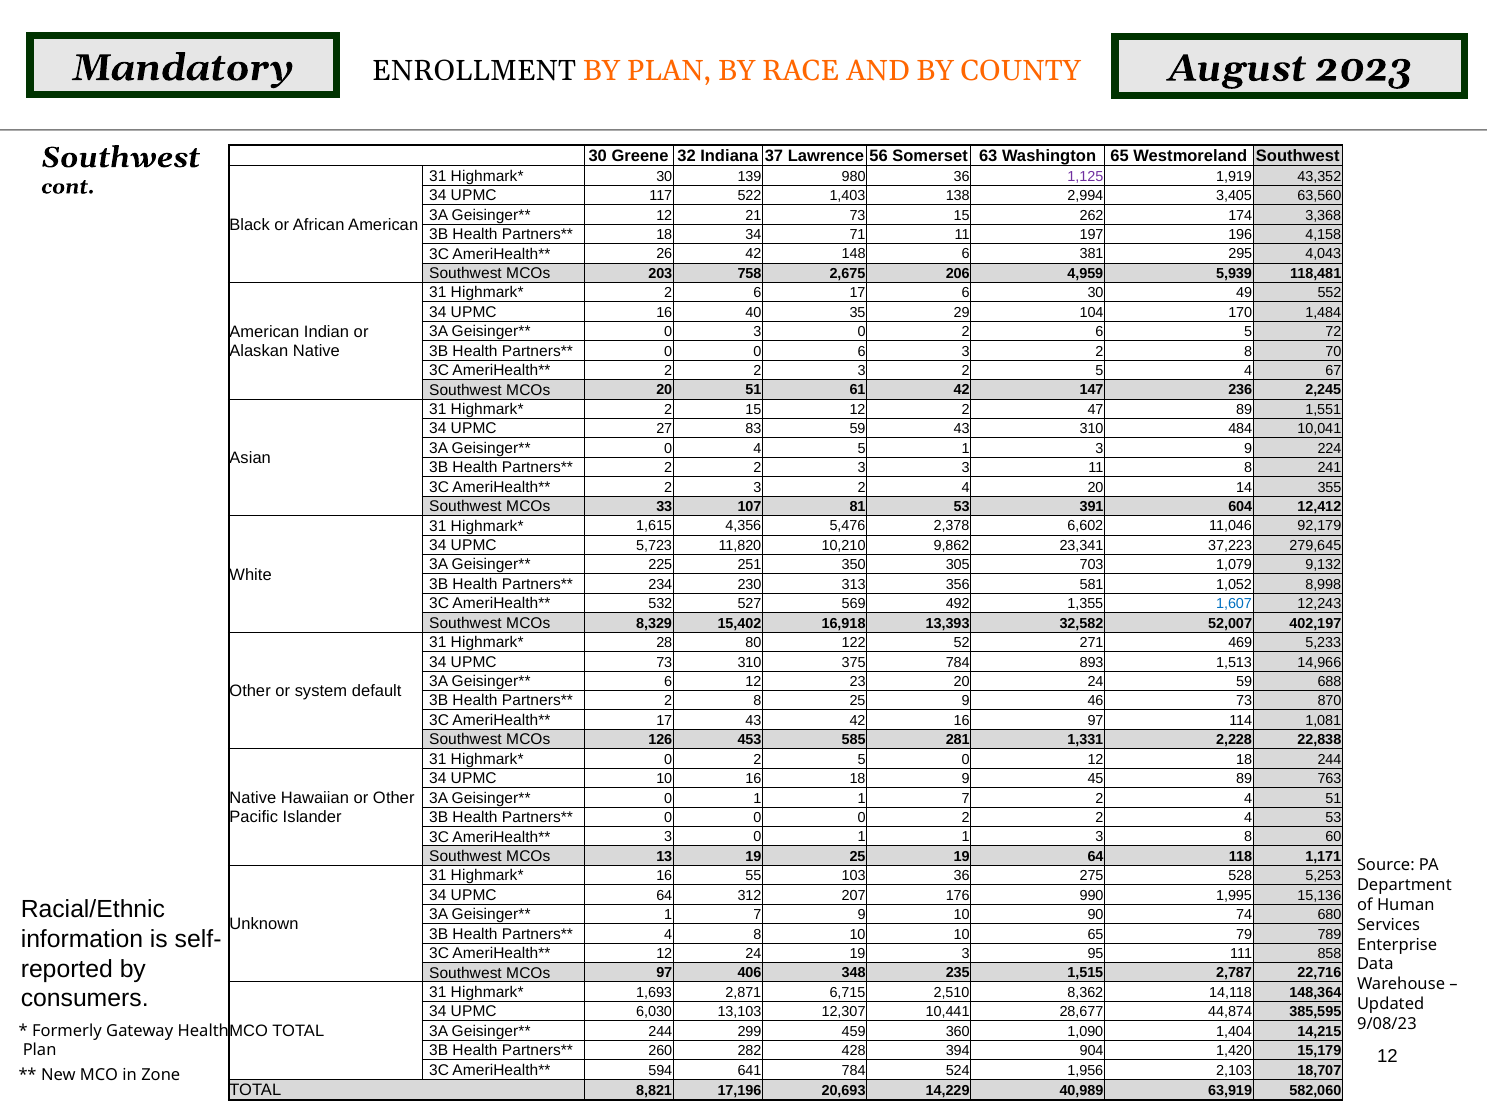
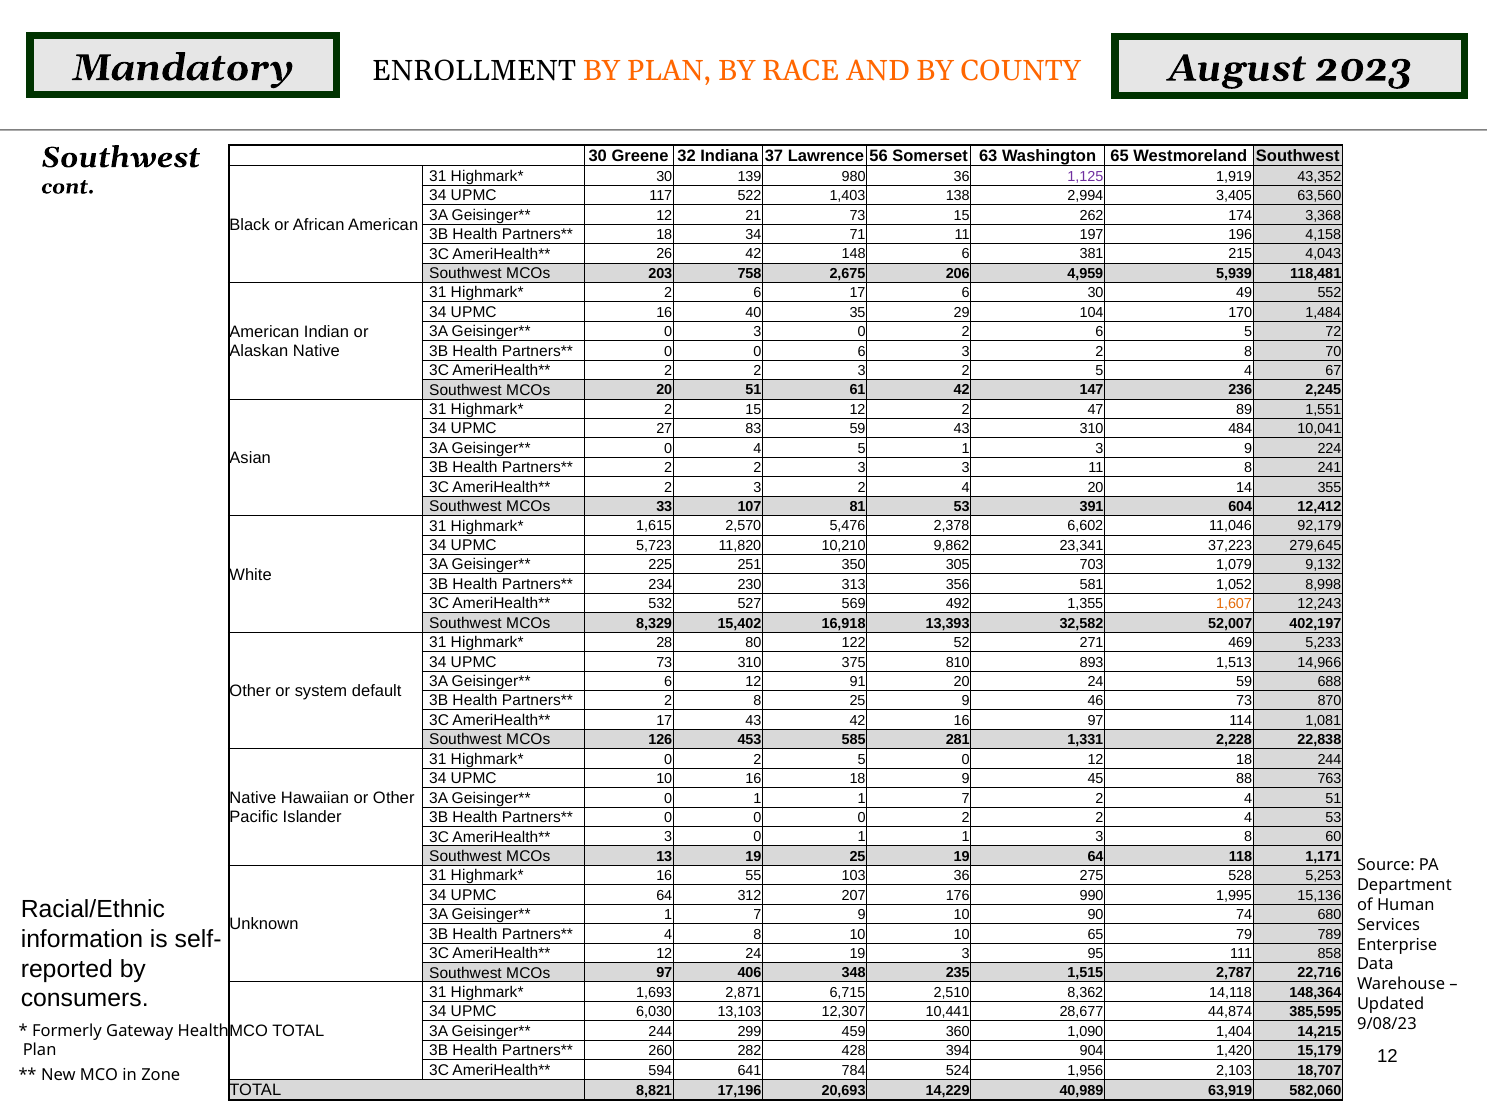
295: 295 -> 215 (1240, 254)
4,356: 4,356 -> 2,570 (743, 526)
1,607 colour: blue -> orange (1234, 604)
375 784: 784 -> 810 (958, 662)
23: 23 -> 91 (858, 682)
45 89: 89 -> 88 (1244, 779)
